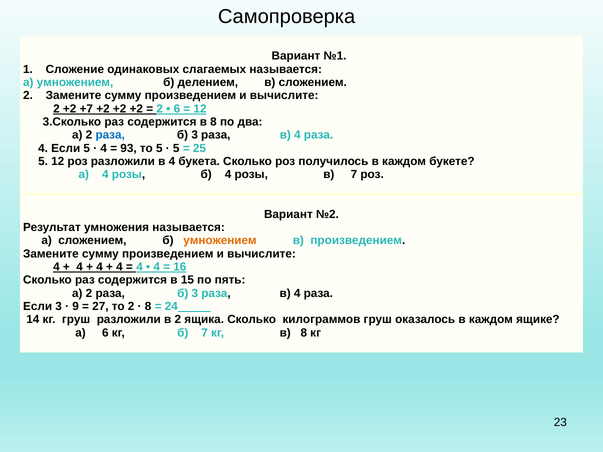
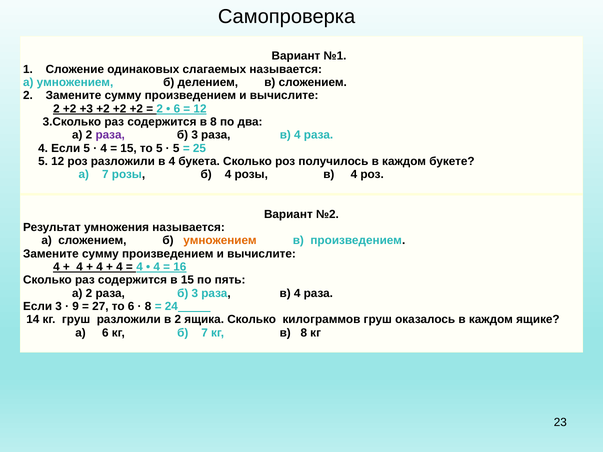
+7: +7 -> +3 (86, 109)
раза colour: blue -> purple (110, 135)
93: 93 -> 15 (129, 148)
а 4: 4 -> 7 (105, 175)
розы в 7: 7 -> 4 (354, 175)
то 2: 2 -> 6 (131, 307)
